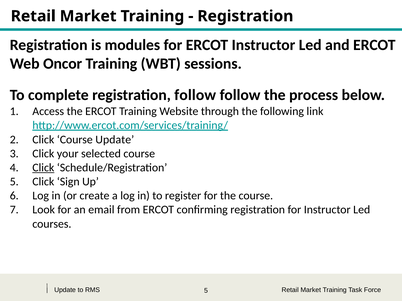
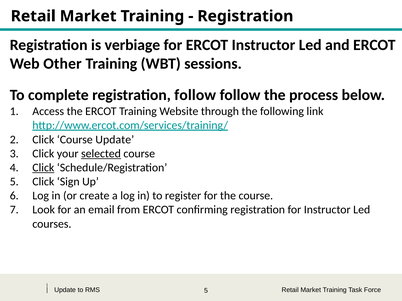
modules: modules -> verbiage (132, 45)
Oncor: Oncor -> Other (62, 64)
selected underline: none -> present (101, 154)
